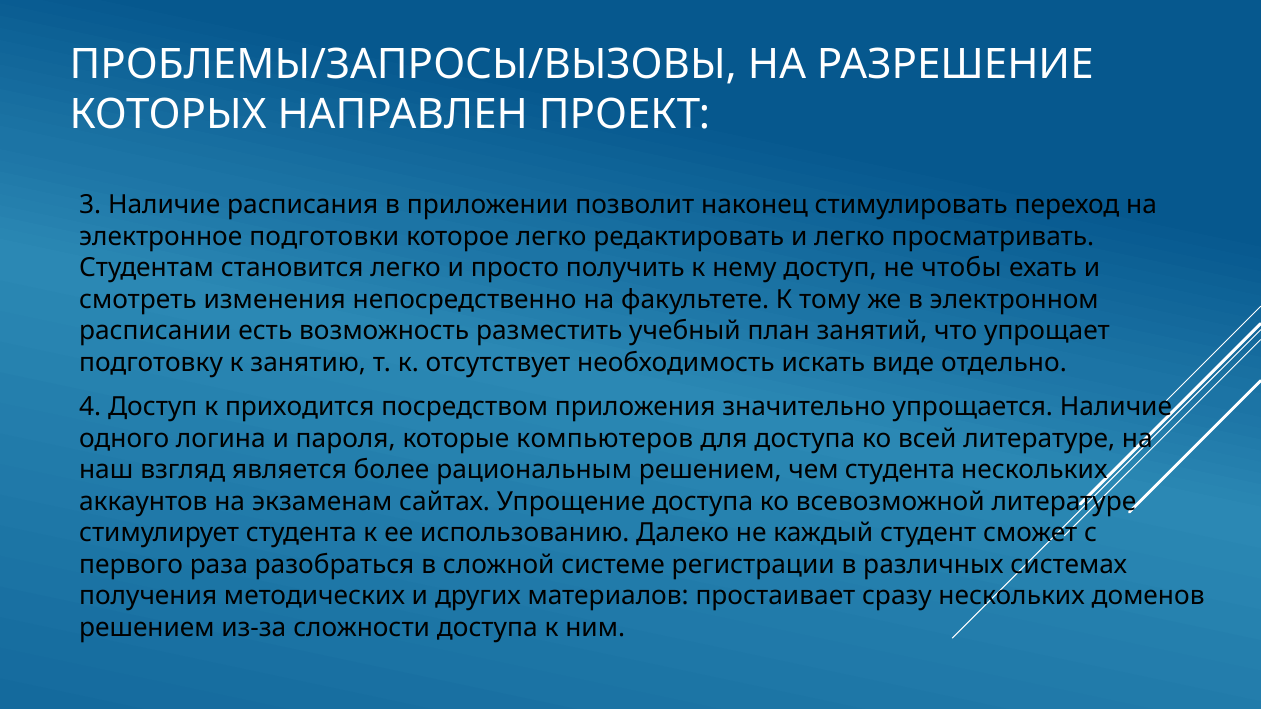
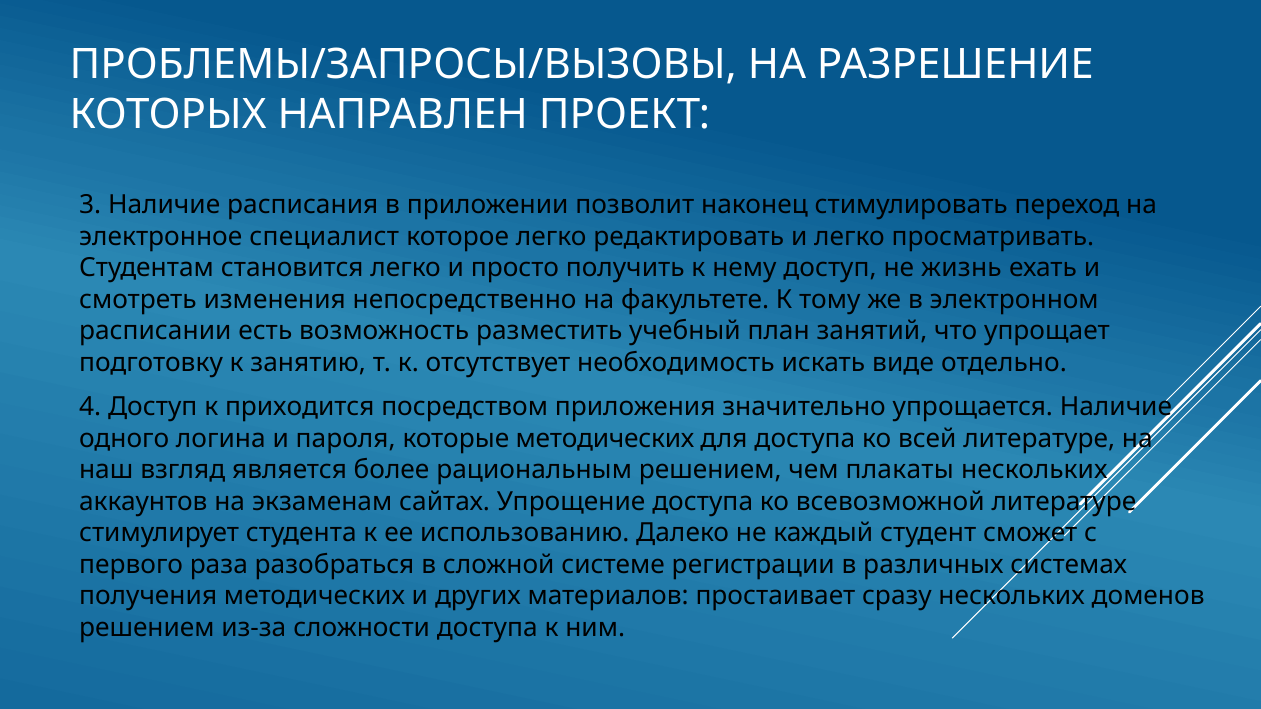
подготовки: подготовки -> специалист (324, 236)
чтобы: чтобы -> жизнь (961, 268)
которые компьютеров: компьютеров -> методических (605, 439)
чем студента: студента -> плакаты (900, 470)
